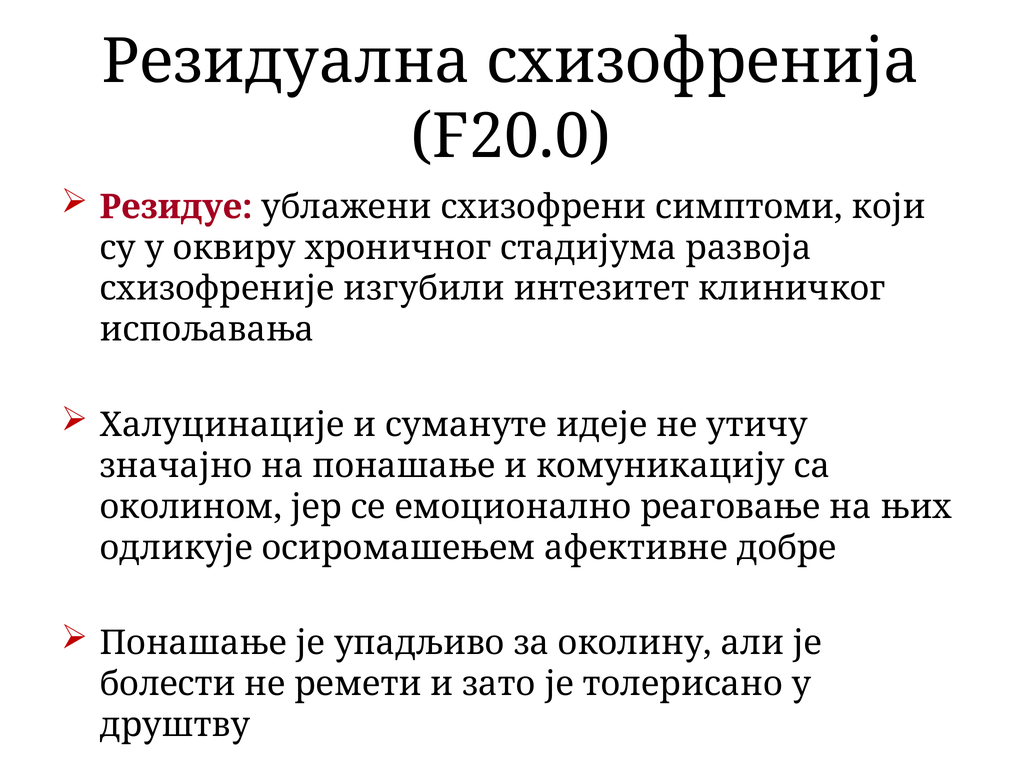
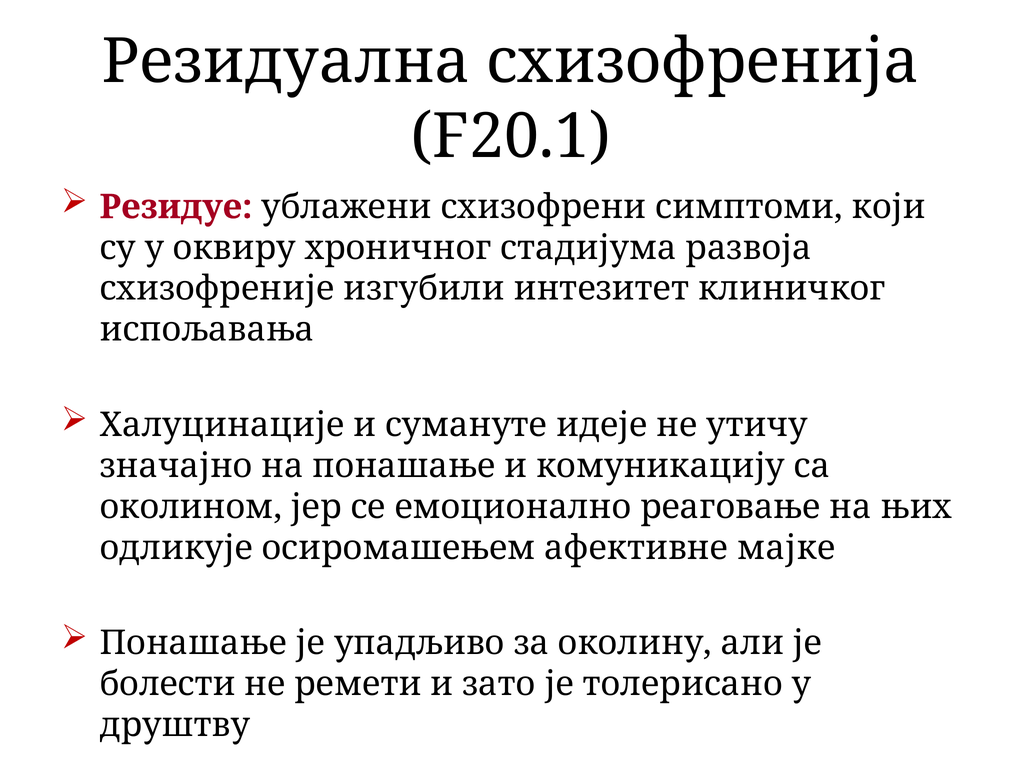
F20.0: F20.0 -> F20.1 (511, 136)
добре: добре -> мајке (786, 547)
